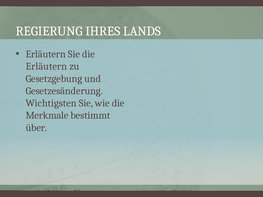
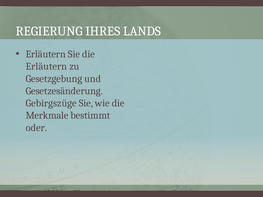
Wichtigsten: Wichtigsten -> Gebirgszüge (51, 103)
über: über -> oder (36, 128)
